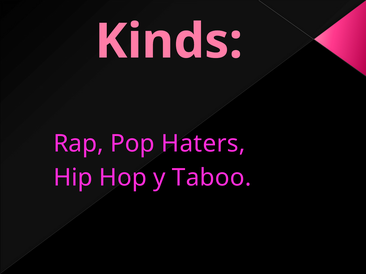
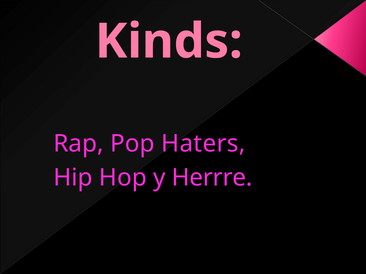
Taboo: Taboo -> Herrre (212, 178)
